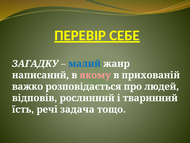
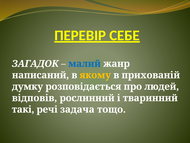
ЗАГАДКУ: ЗАГАДКУ -> ЗАГАДОК (35, 63)
якому colour: pink -> yellow (95, 75)
важко: важко -> думку (28, 86)
їсть: їсть -> такі (23, 109)
